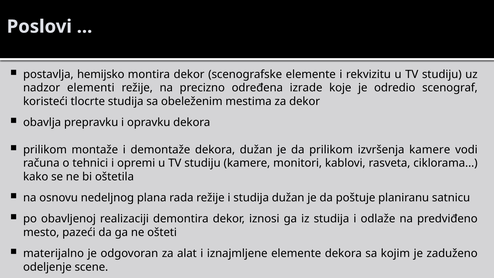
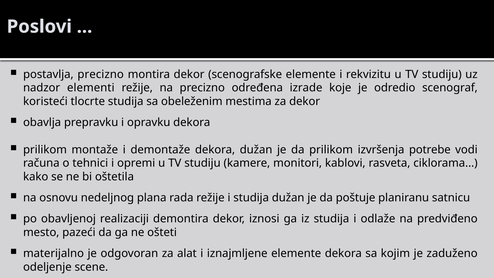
postavlja hemijsko: hemijsko -> precizno (101, 74)
izvršenja kamere: kamere -> potrebe (430, 150)
